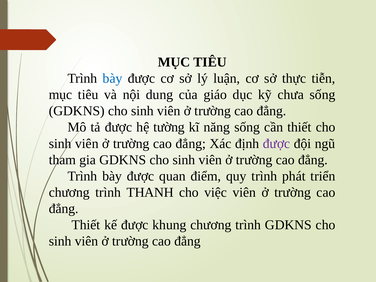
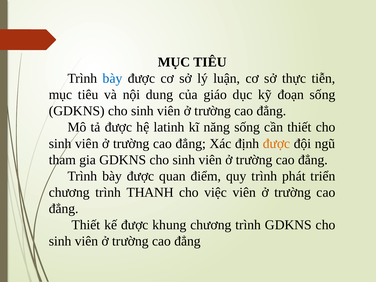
chưa: chưa -> đoạn (291, 95)
tường: tường -> latinh (169, 127)
được colour: purple -> orange (277, 144)
